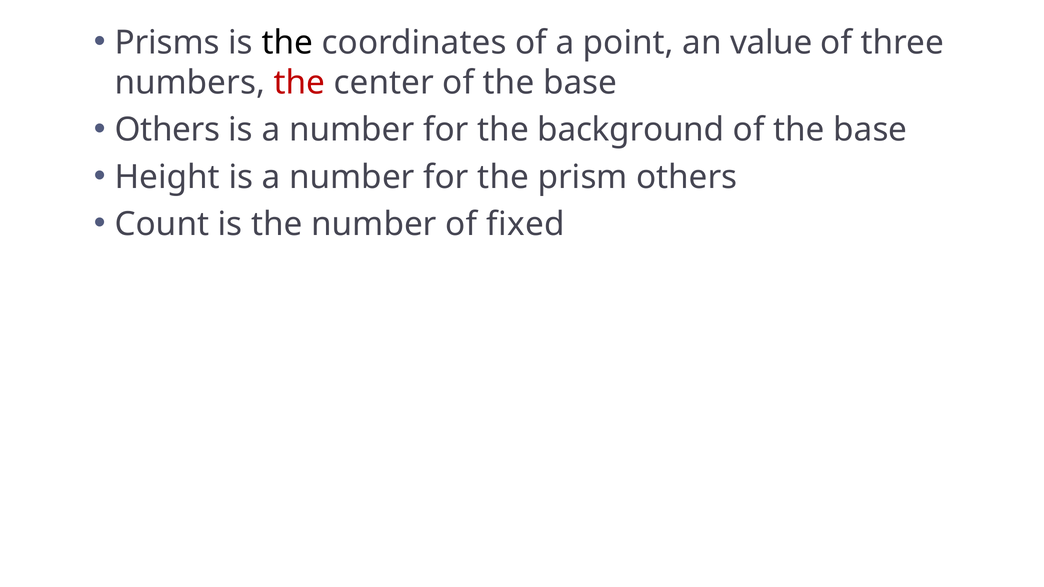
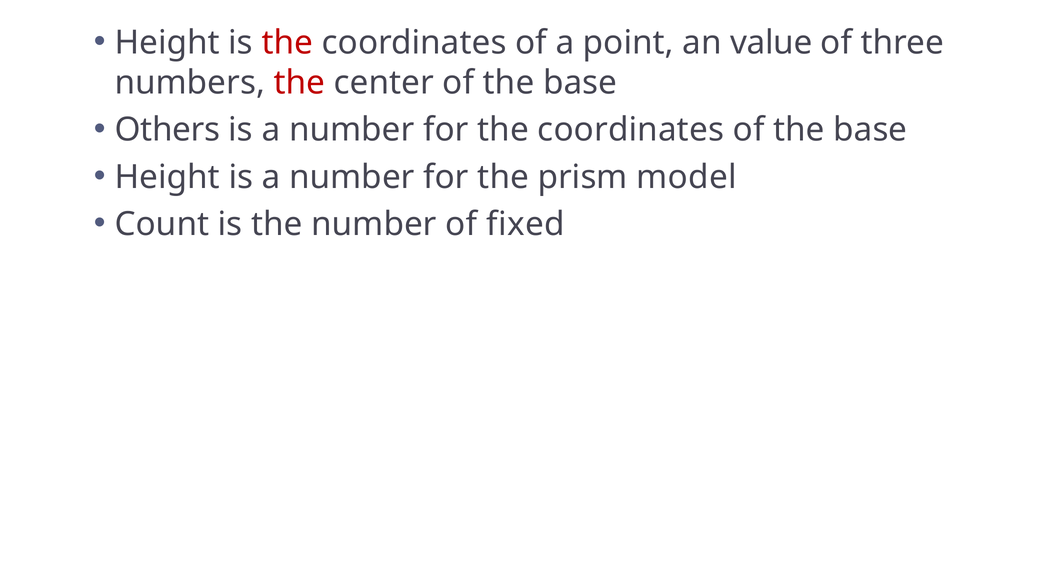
Prisms: Prisms -> Height (167, 43)
the colour: black -> red (287, 43)
for the background: background -> coordinates (631, 130)
prism others: others -> model (687, 177)
